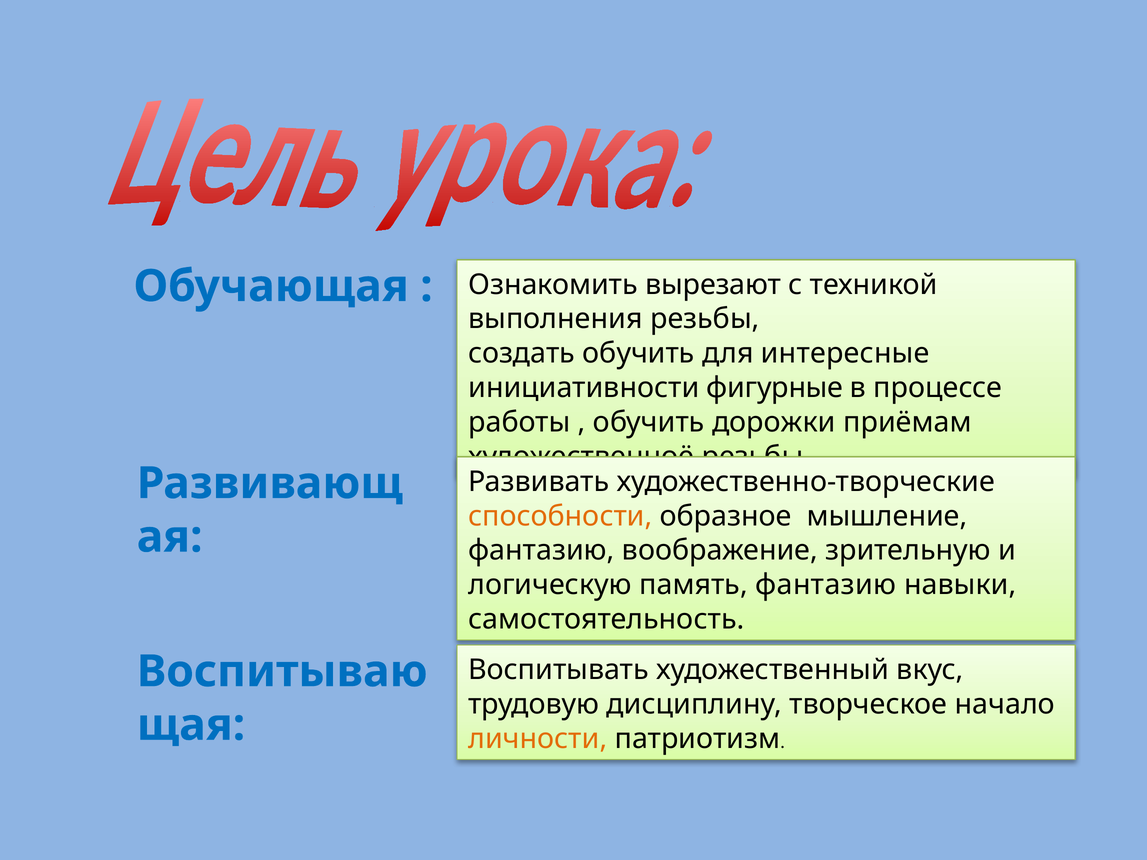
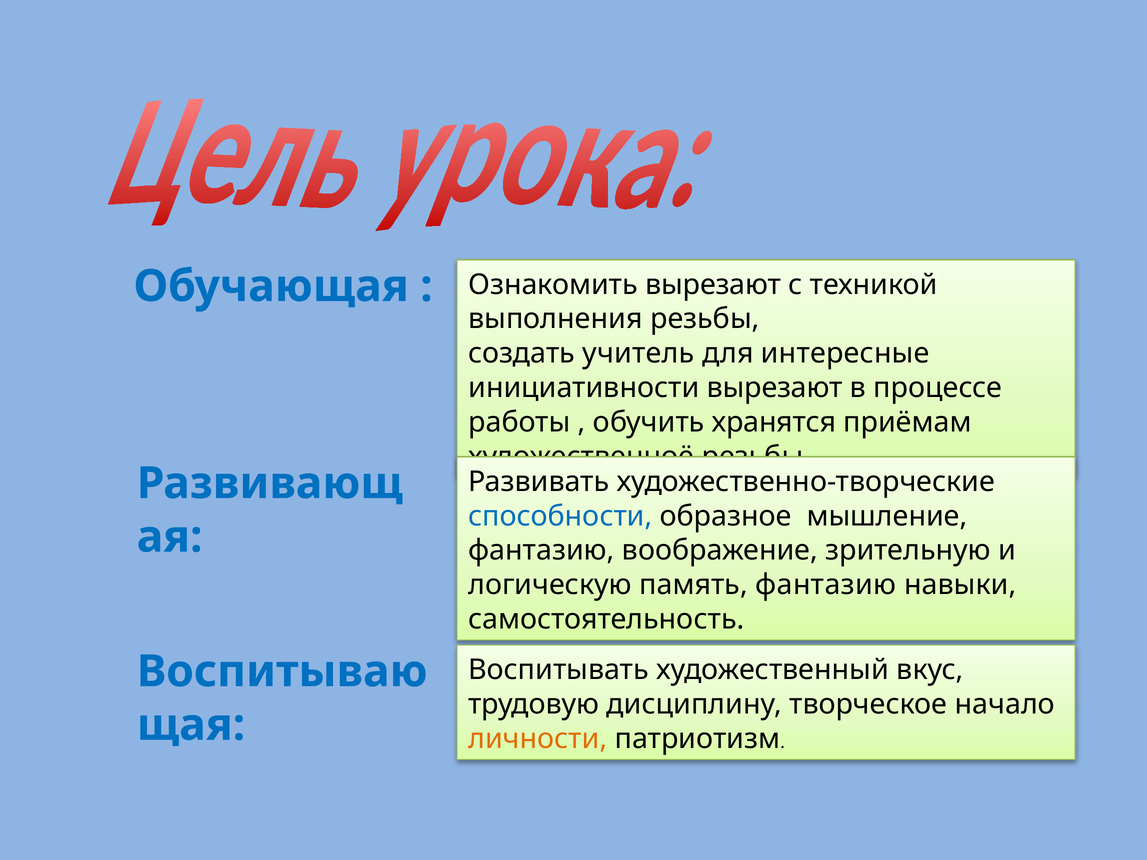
создать обучить: обучить -> учитель (638, 354)
инициативности фигурные: фигурные -> вырезают (775, 388)
дорожки: дорожки -> хранятся (774, 422)
способности colour: orange -> blue (560, 516)
